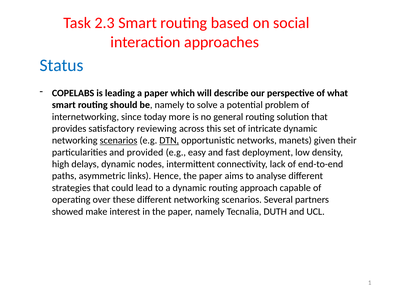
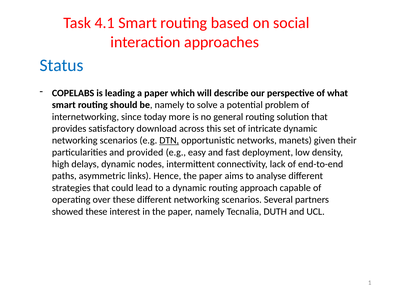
2.3: 2.3 -> 4.1 (105, 23)
reviewing: reviewing -> download (157, 129)
scenarios underline: present -> none (119, 141)
showed make: make -> these (96, 212)
